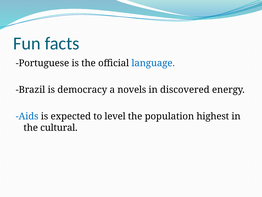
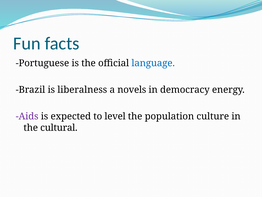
democracy: democracy -> liberalness (82, 90)
discovered: discovered -> democracy (185, 90)
Aids colour: blue -> purple (27, 116)
highest: highest -> culture (213, 116)
